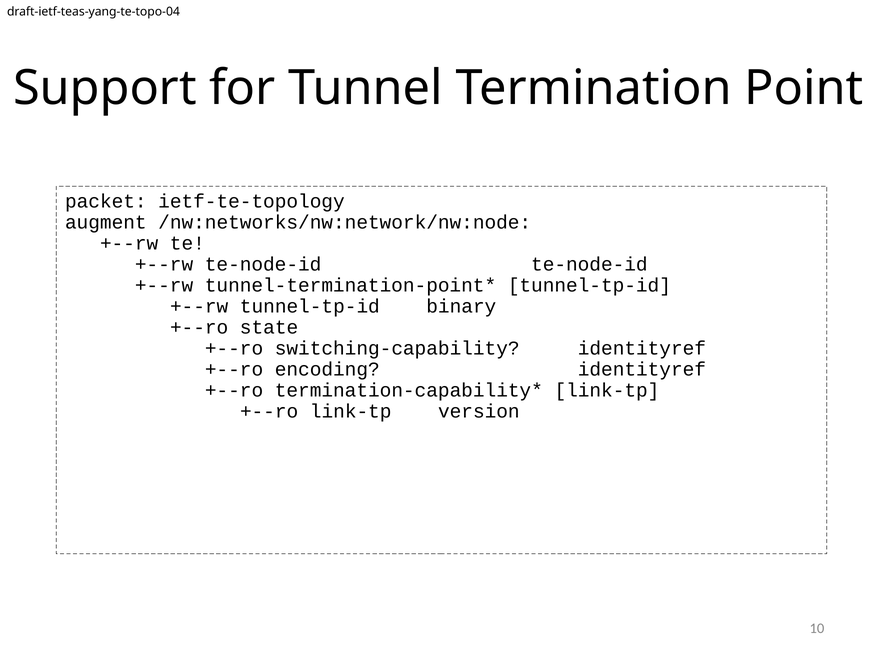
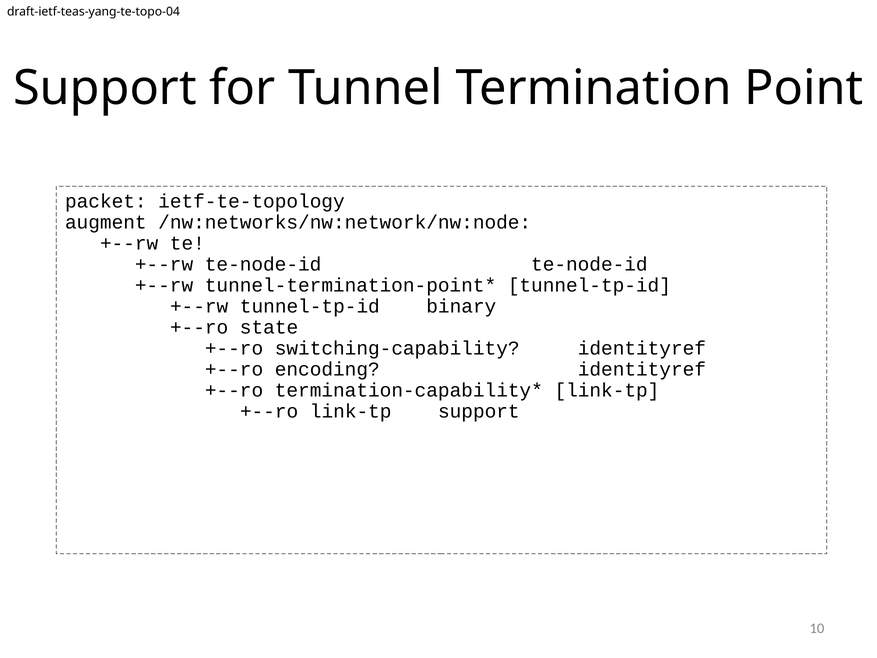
link-tp version: version -> support (479, 411)
